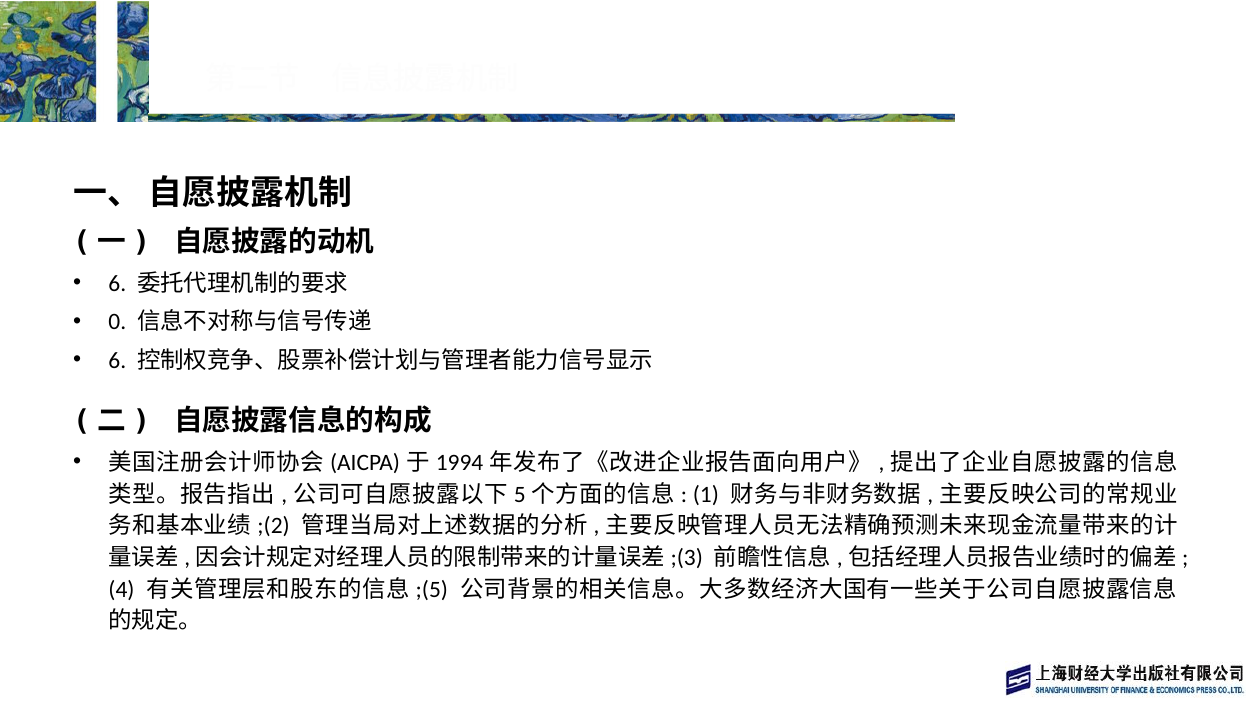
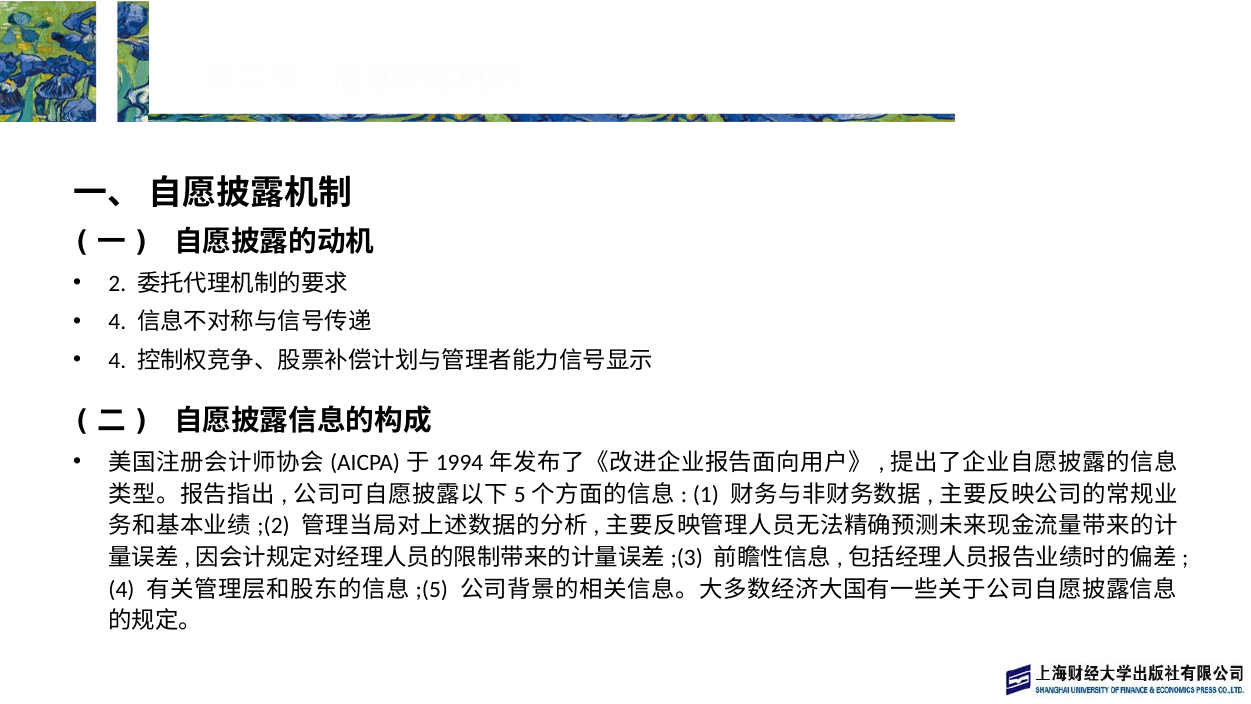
6: 6 -> 2 (117, 283)
0: 0 -> 4 (117, 322)
6: 6 -> 4 (117, 361)
